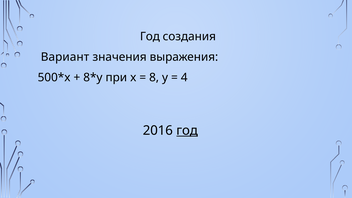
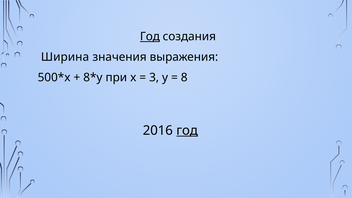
Год underline: none -> present (150, 36)
Вариант: Вариант -> Ширина (65, 57)
8: 8 -> 3 (154, 78)
4: 4 -> 8 (184, 78)
